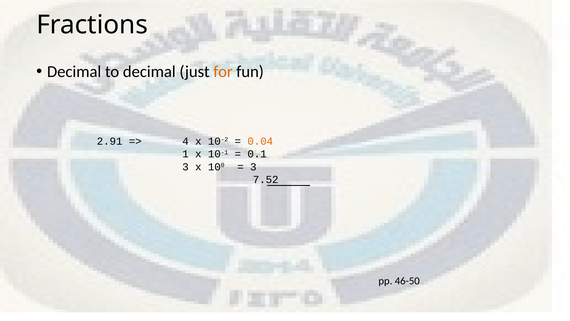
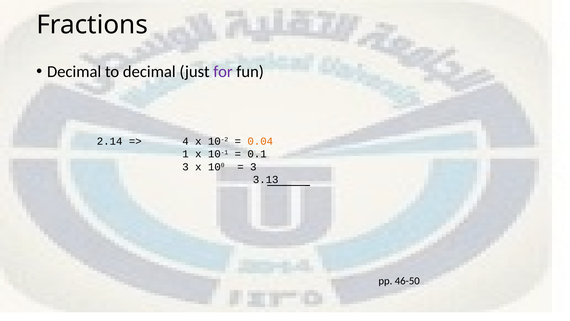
for colour: orange -> purple (223, 72)
2.91: 2.91 -> 2.14 (110, 141)
7.52: 7.52 -> 3.13 (266, 180)
